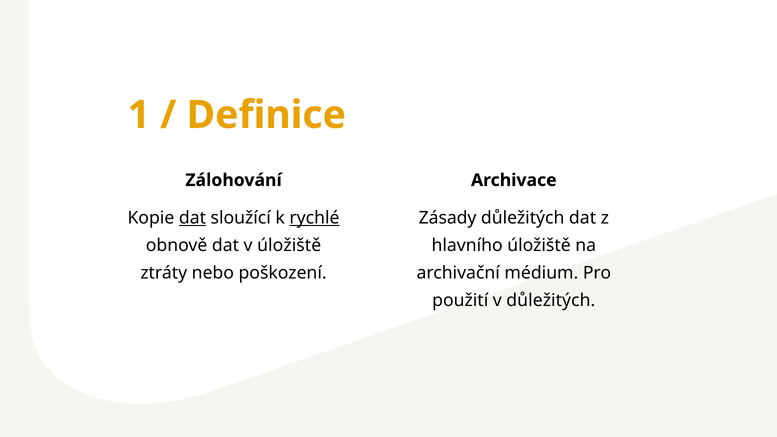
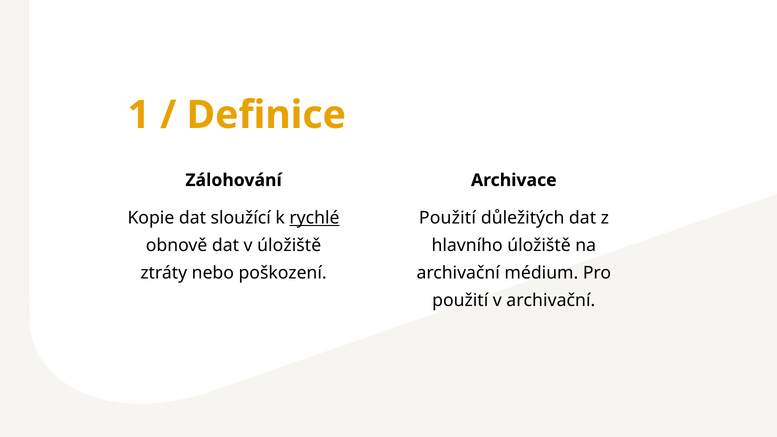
dat underline: present -> none (192, 218)
Zásady: Zásady -> Použití (447, 218)
v důležitých: důležitých -> archivační (551, 300)
